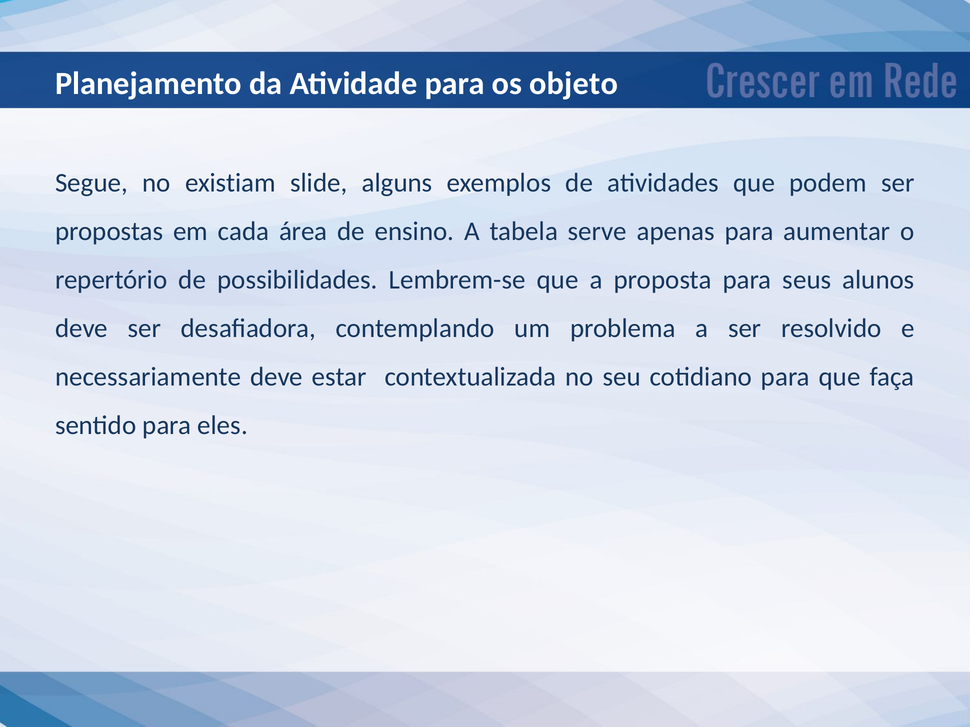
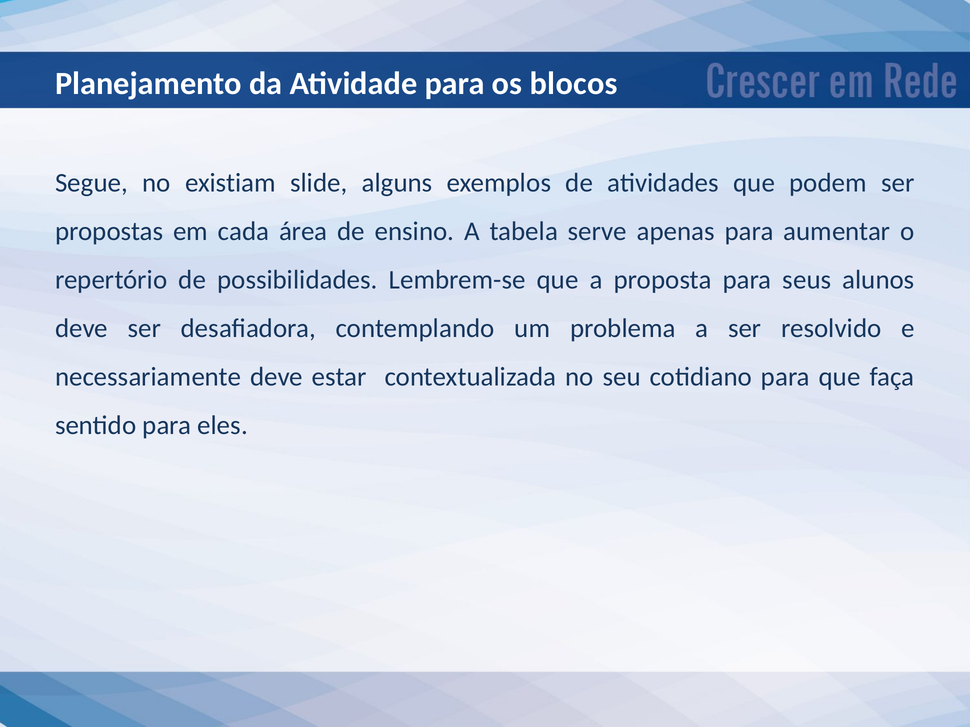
objeto: objeto -> blocos (574, 84)
